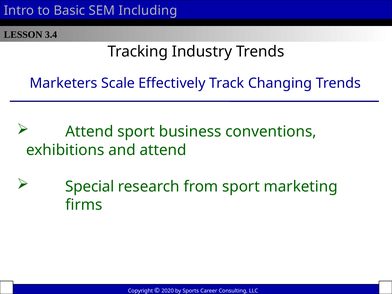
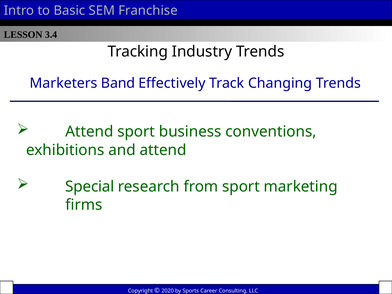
Including: Including -> Franchise (148, 11)
Scale: Scale -> Band (118, 83)
